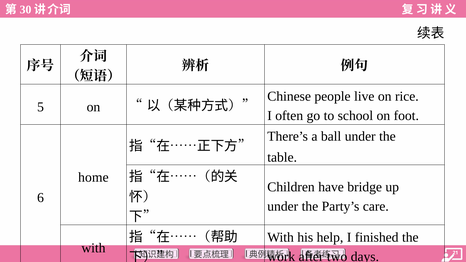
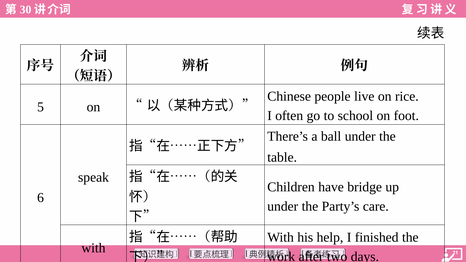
home: home -> speak (93, 177)
